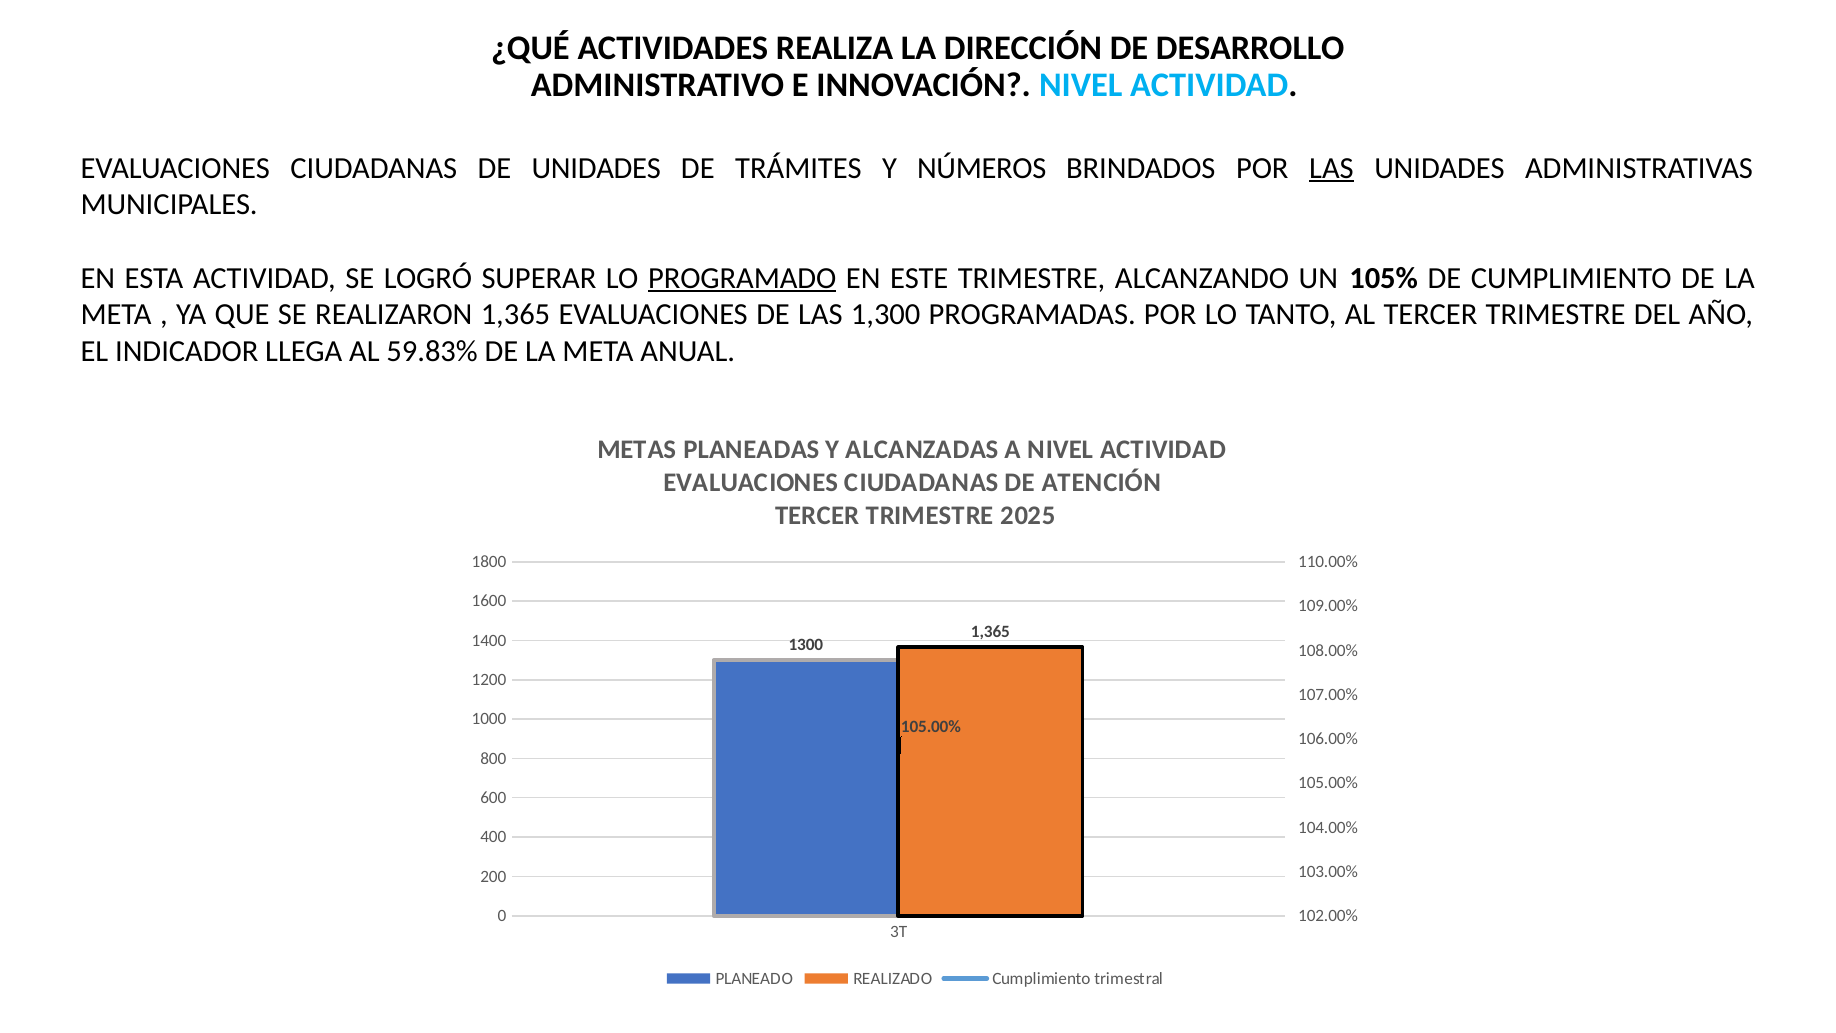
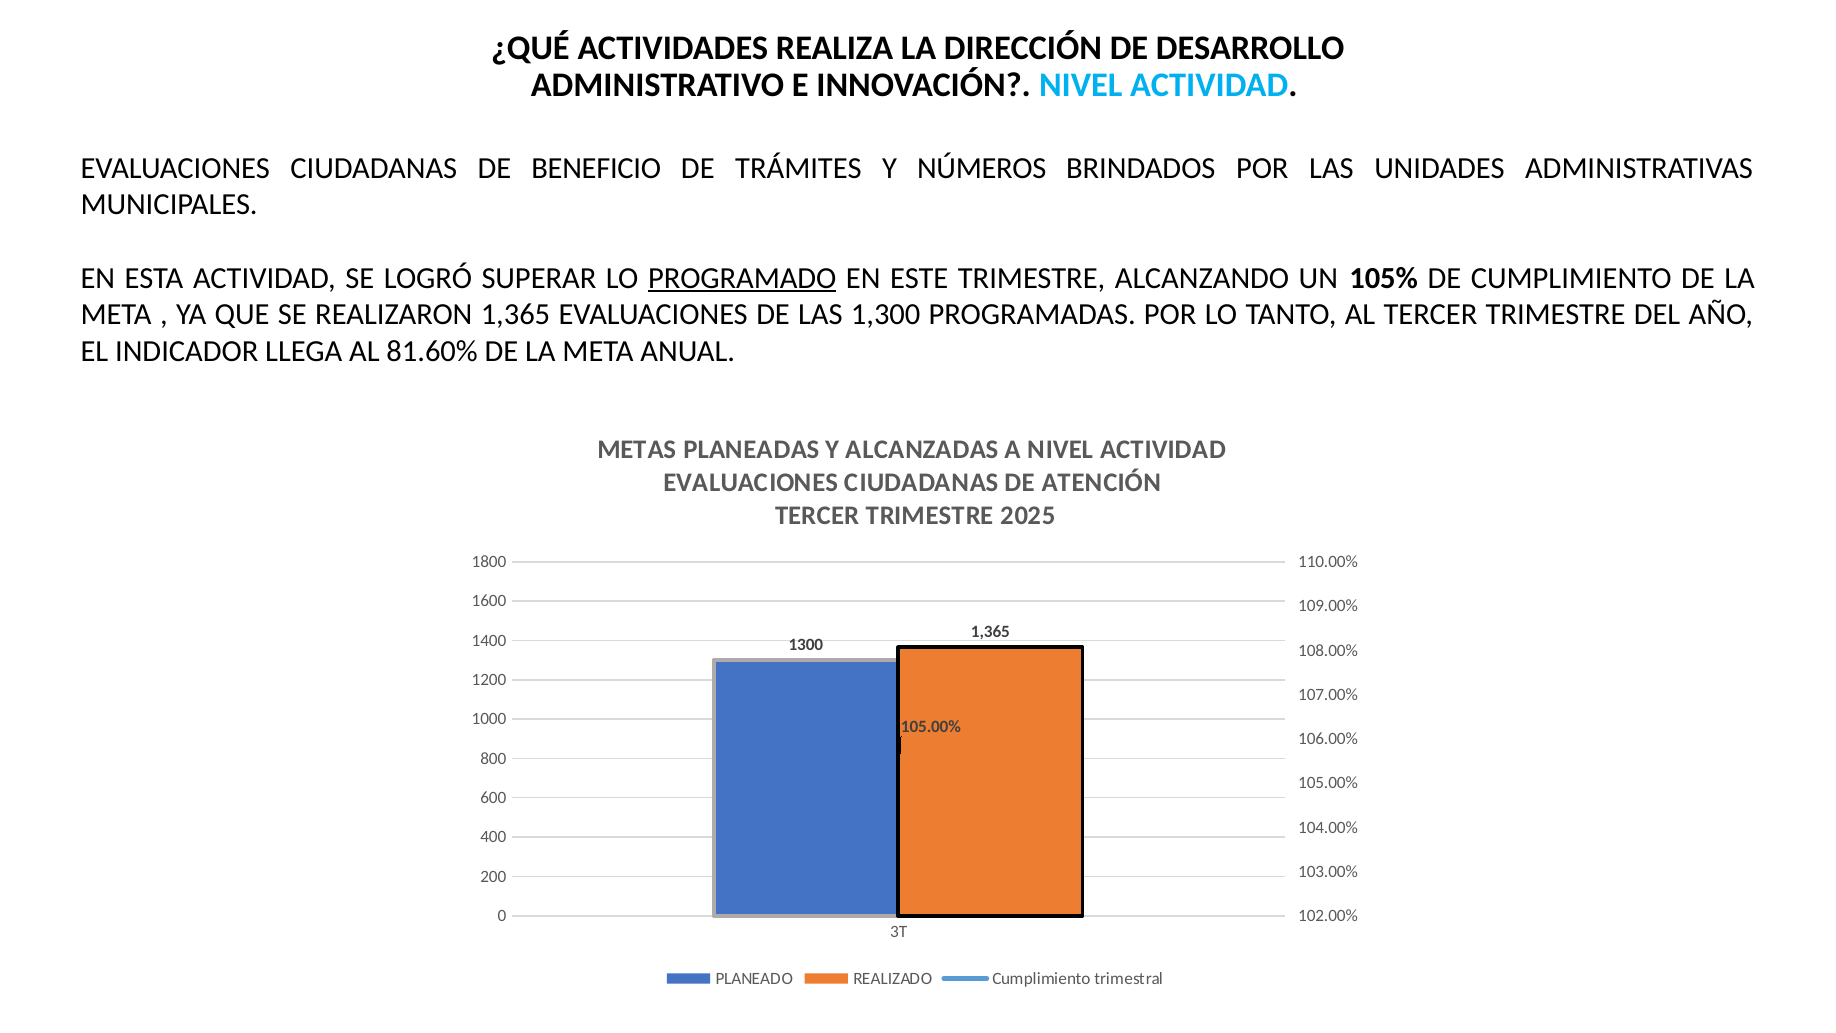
DE UNIDADES: UNIDADES -> BENEFICIO (596, 168)
LAS underline: present -> none (1331, 168)
59.83%: 59.83% -> 81.60% (432, 351)
